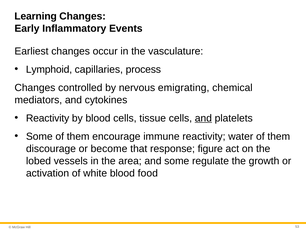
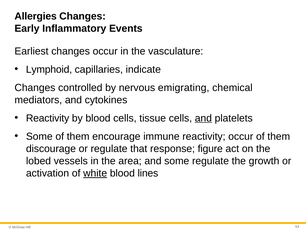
Learning: Learning -> Allergies (36, 16)
process: process -> indicate (143, 69)
reactivity water: water -> occur (241, 136)
or become: become -> regulate (109, 148)
white underline: none -> present (95, 173)
food: food -> lines (148, 173)
